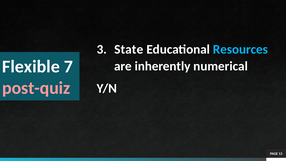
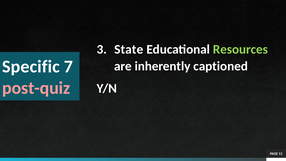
Resources colour: light blue -> light green (240, 49)
Flexible: Flexible -> Specific (31, 66)
numerical: numerical -> captioned (221, 66)
